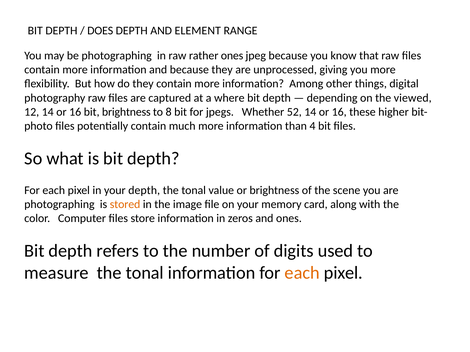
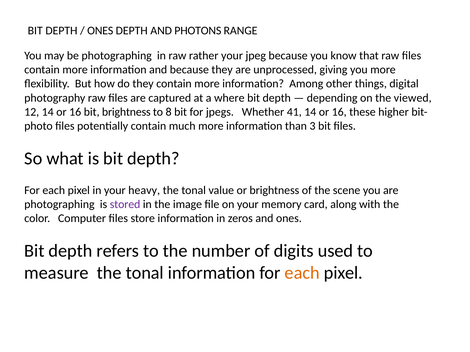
DOES: DOES -> ONES (100, 31)
ELEMENT: ELEMENT -> PHOTONS (198, 31)
rather ones: ones -> your (232, 56)
52: 52 -> 41 (294, 112)
4: 4 -> 3 (312, 126)
your depth: depth -> heavy (144, 190)
stored colour: orange -> purple (125, 205)
